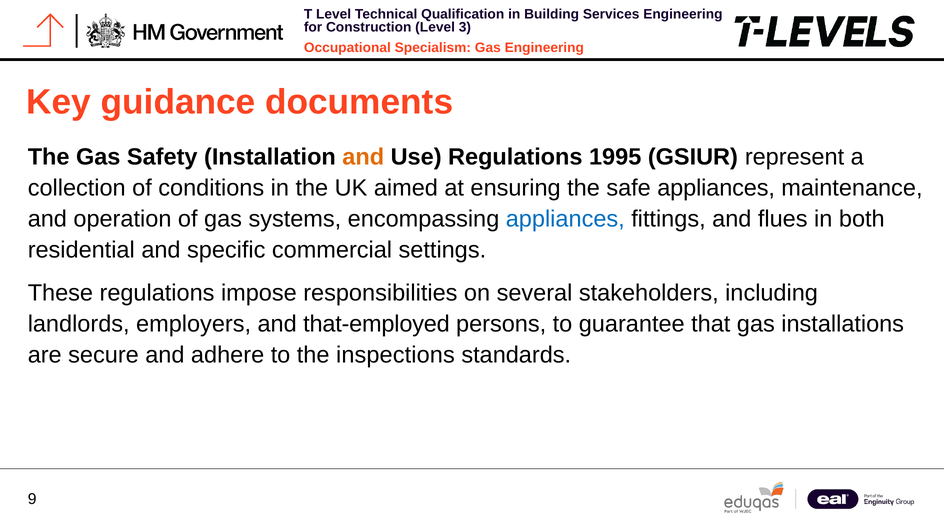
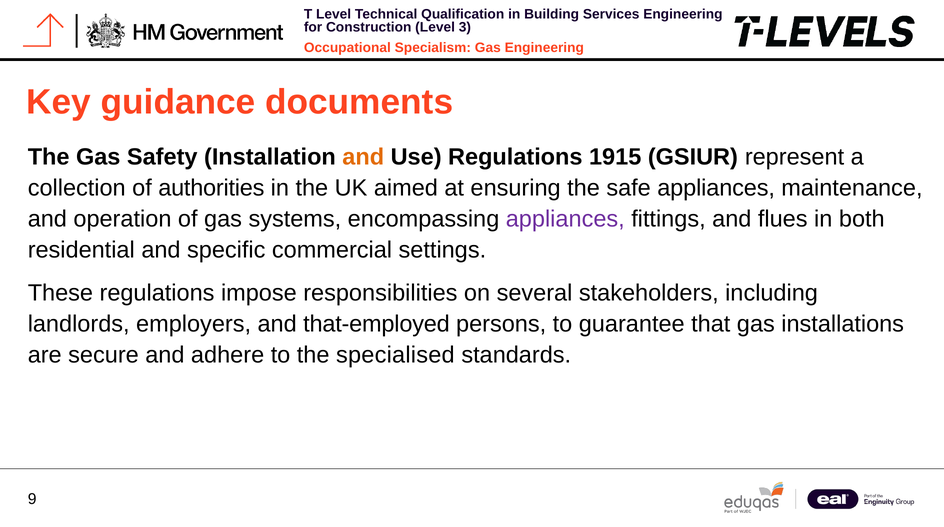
1995: 1995 -> 1915 (615, 157)
conditions: conditions -> authorities (211, 188)
appliances colour: blue -> purple (565, 219)
inspections: inspections -> specialised (395, 355)
